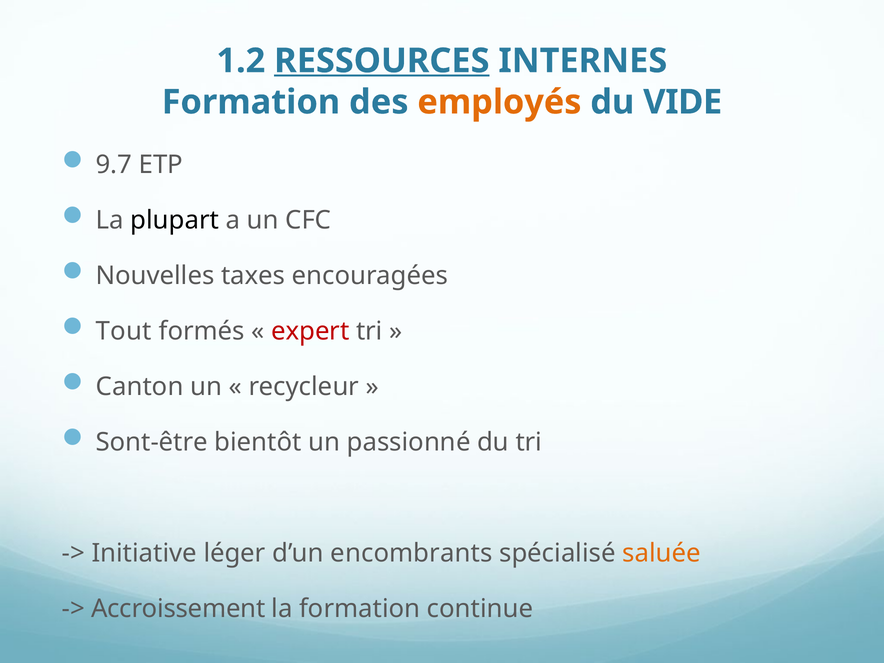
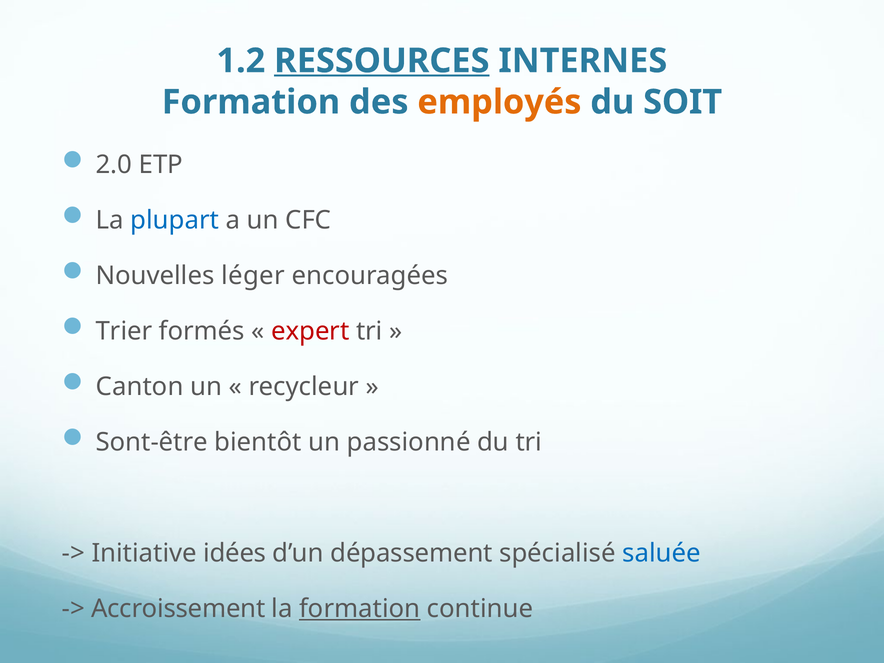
VIDE: VIDE -> SOIT (683, 102)
9.7: 9.7 -> 2.0 (114, 165)
plupart colour: black -> blue (175, 220)
taxes: taxes -> léger (253, 276)
Tout: Tout -> Trier (124, 331)
léger: léger -> idées (235, 553)
encombrants: encombrants -> dépassement (412, 553)
saluée colour: orange -> blue (662, 553)
formation underline: none -> present (360, 609)
